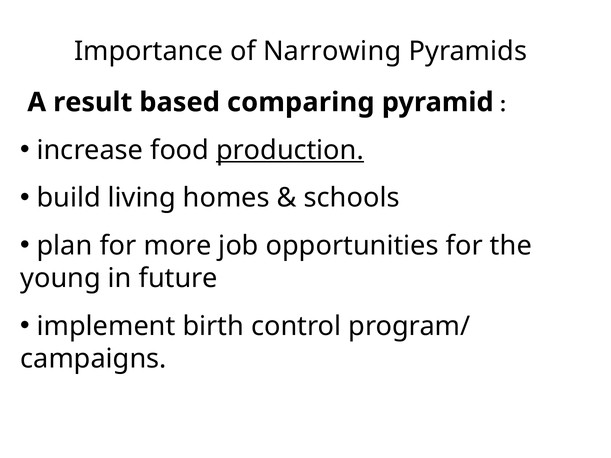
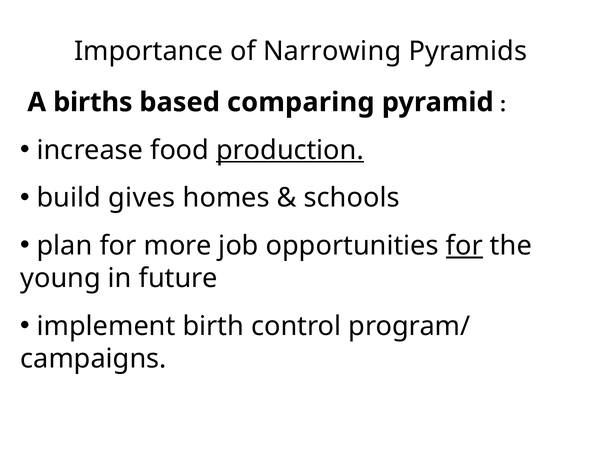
result: result -> births (93, 102)
living: living -> gives (142, 198)
for underline: none -> present (464, 246)
